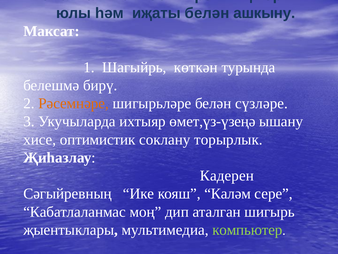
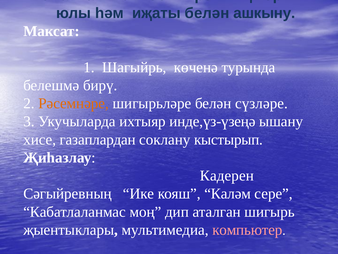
көткән: көткән -> көченә (196, 67)
өмет,үз-үзеңә: өмет,үз-үзеңә -> инде,үз-үзеңә (213, 121)
оптимистик: оптимистик -> газаплардан (98, 139)
торырлык: торырлык -> кыстырып (229, 139)
компьютер colour: light green -> pink (247, 229)
